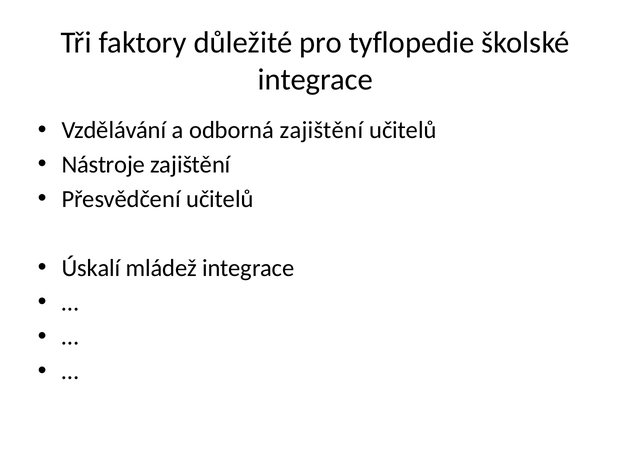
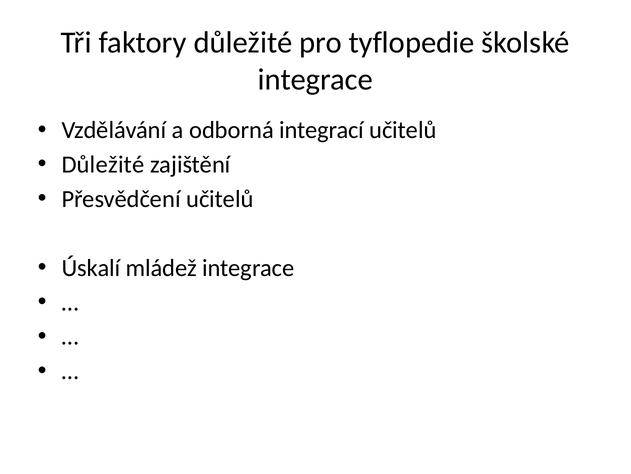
odborná zajištění: zajištění -> integrací (322, 130)
Nástroje: Nástroje -> Důležité (103, 164)
